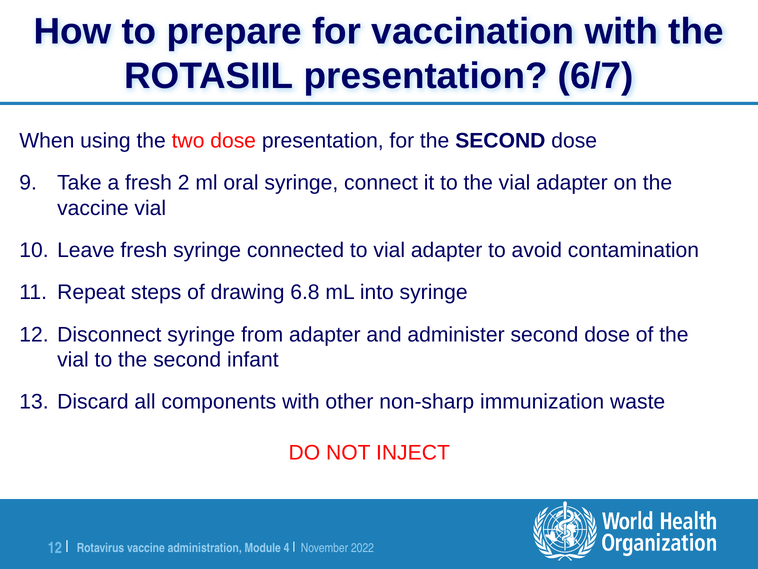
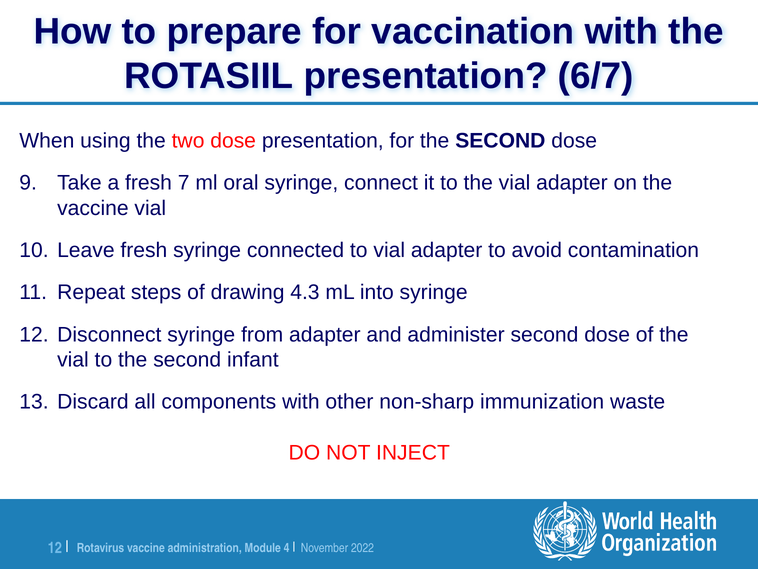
fresh 2: 2 -> 7 (184, 183)
6.8: 6.8 -> 4.3 (305, 292)
